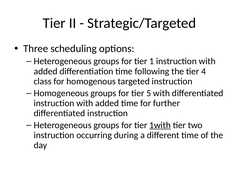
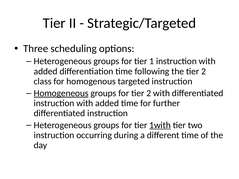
the tier 4: 4 -> 2 (204, 71)
Homogeneous underline: none -> present (61, 93)
for tier 5: 5 -> 2 (149, 93)
